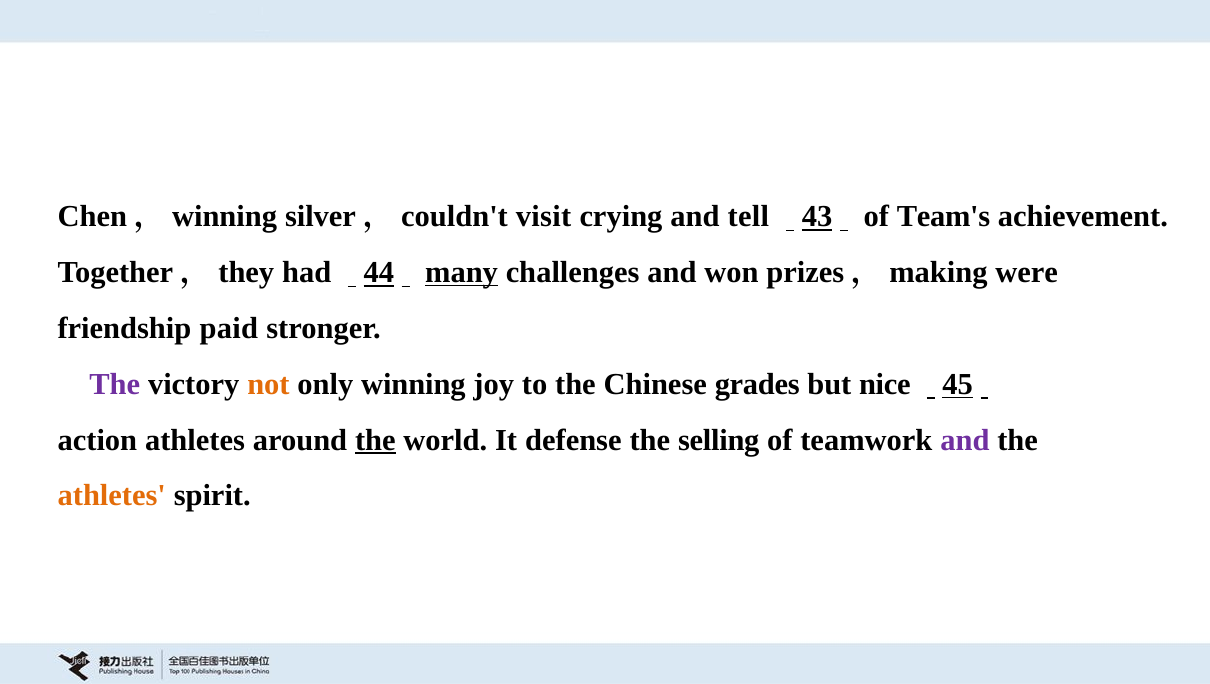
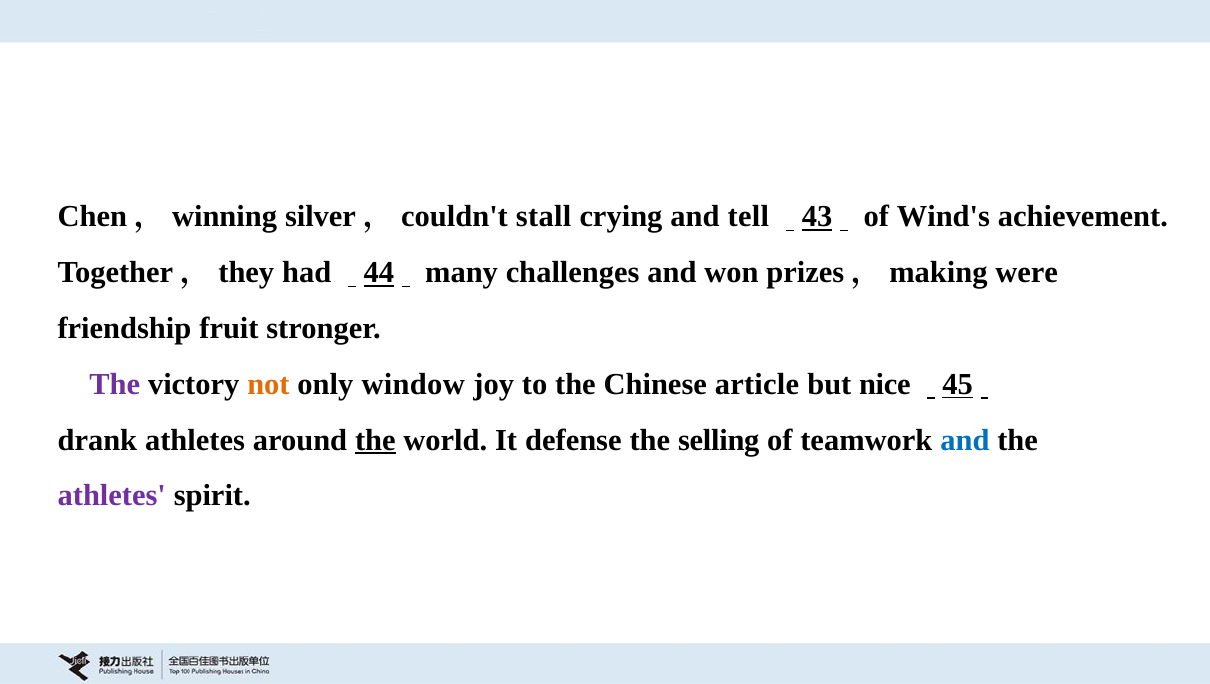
visit: visit -> stall (544, 217)
Team's: Team's -> Wind's (943, 217)
many underline: present -> none (462, 272)
paid: paid -> fruit (229, 328)
winning: winning -> window (413, 384)
grades: grades -> article (757, 384)
action: action -> drank (97, 440)
and colour: purple -> blue (965, 440)
athletes colour: orange -> purple (112, 496)
